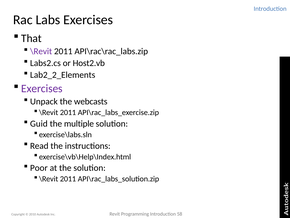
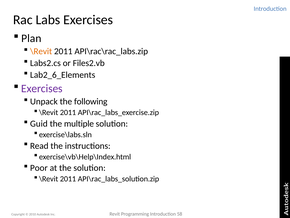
That: That -> Plan (31, 38)
\Revit colour: purple -> orange (41, 51)
Host2.vb: Host2.vb -> Files2.vb (89, 63)
Lab2_2_Elements: Lab2_2_Elements -> Lab2_6_Elements (63, 75)
webcasts: webcasts -> following (91, 101)
